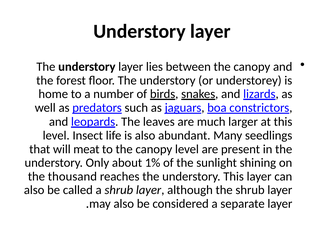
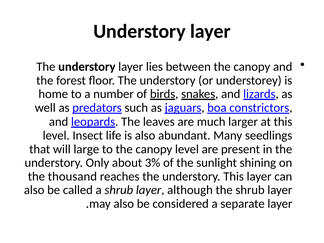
meat: meat -> large (86, 149)
1%: 1% -> 3% (153, 163)
